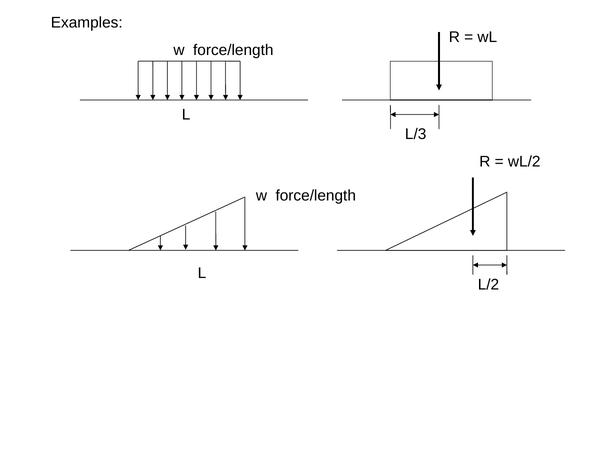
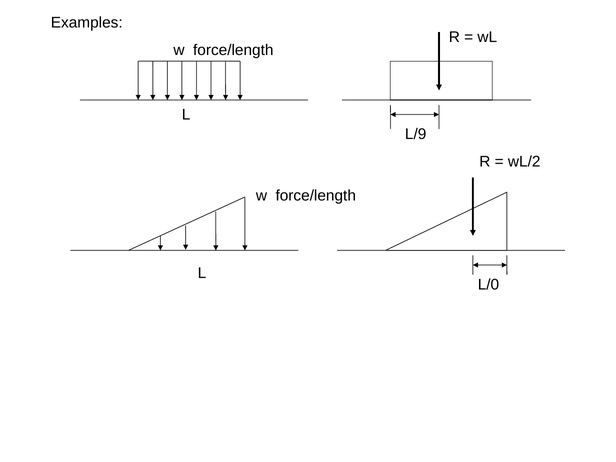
L/3: L/3 -> L/9 (416, 134)
L/2: L/2 -> L/0 (488, 284)
